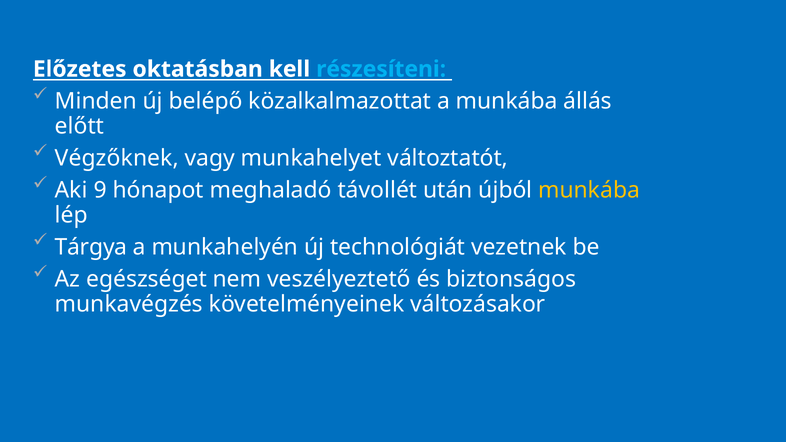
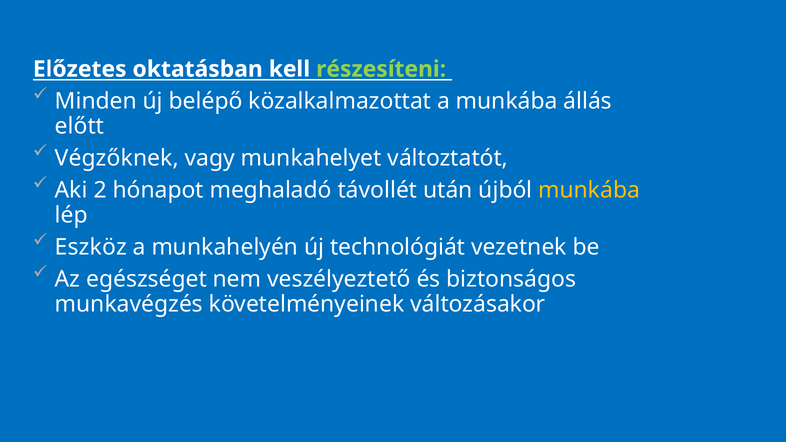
részesíteni colour: light blue -> light green (381, 69)
9: 9 -> 2 (100, 190)
Tárgya: Tárgya -> Eszköz (91, 247)
